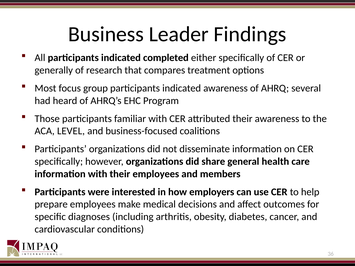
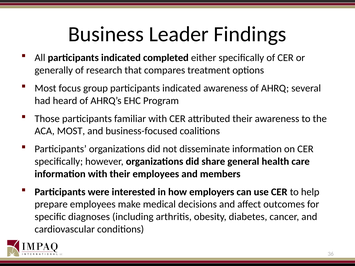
ACA LEVEL: LEVEL -> MOST (71, 131)
